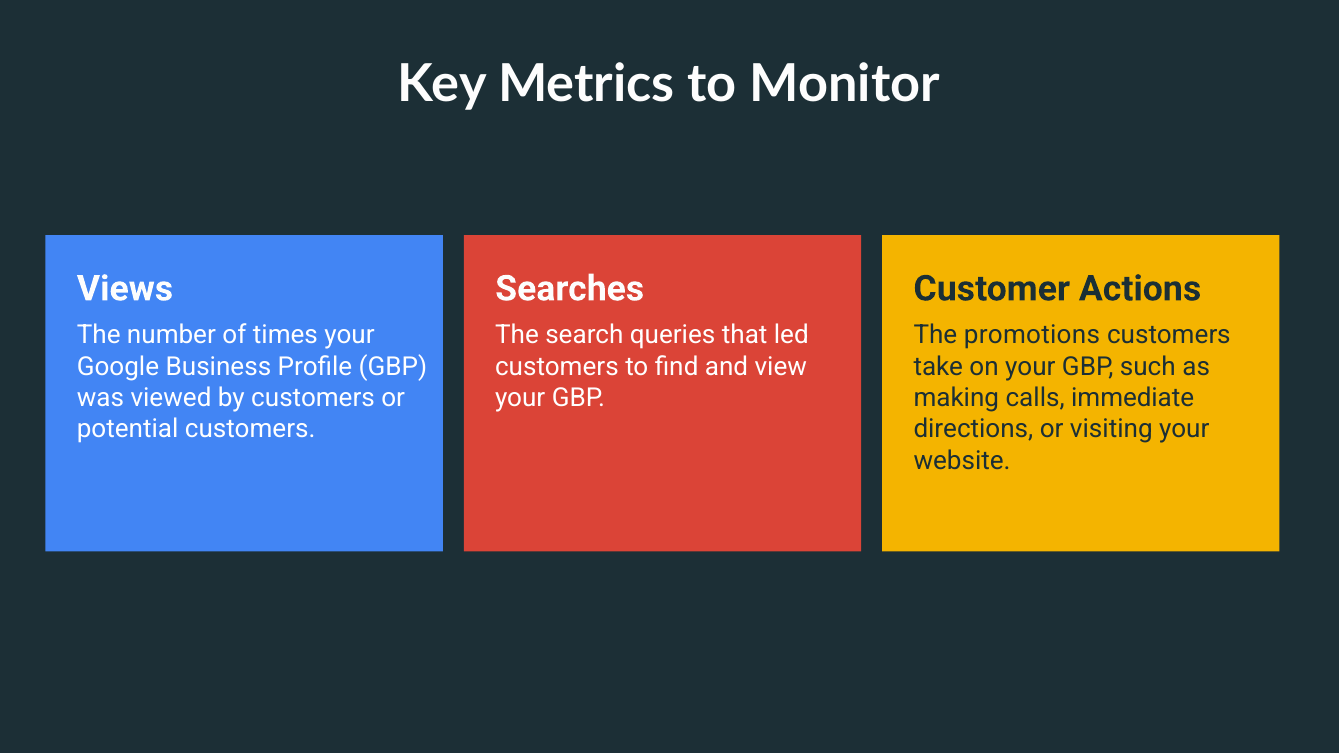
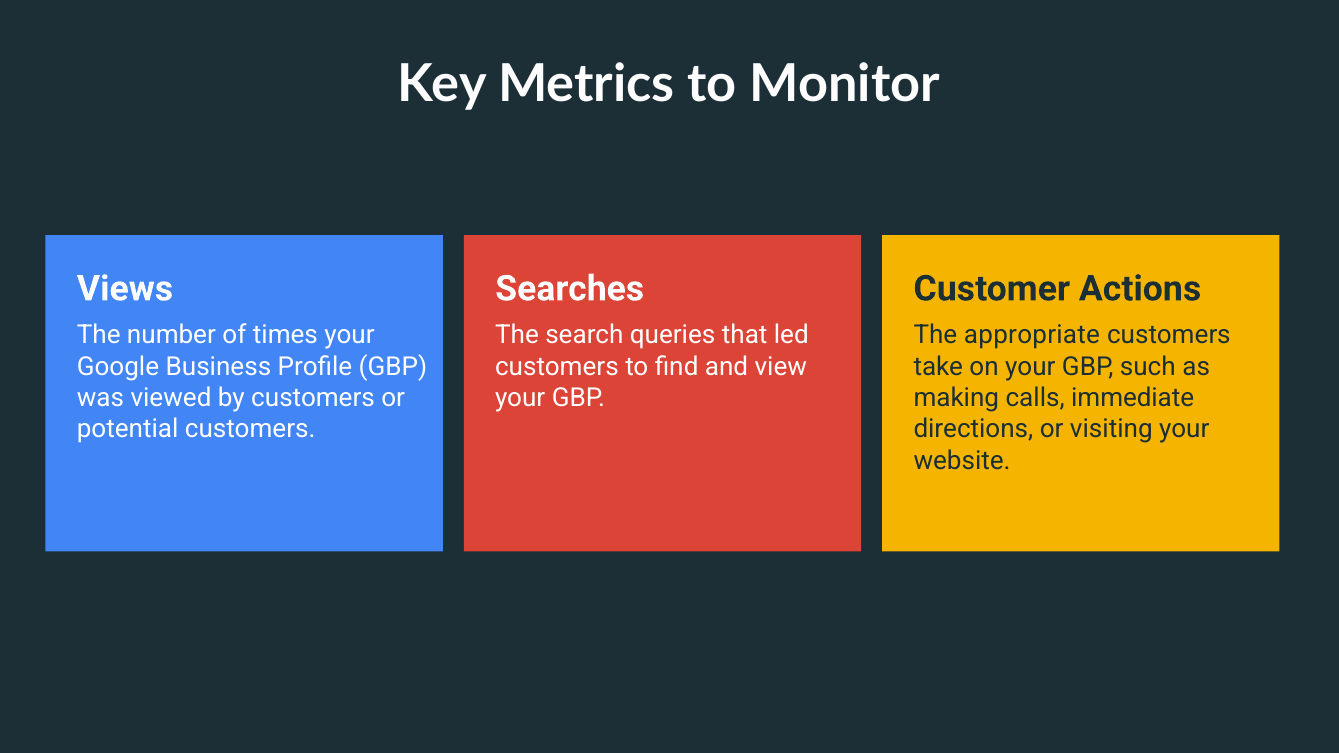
promotions: promotions -> appropriate (1032, 335)
